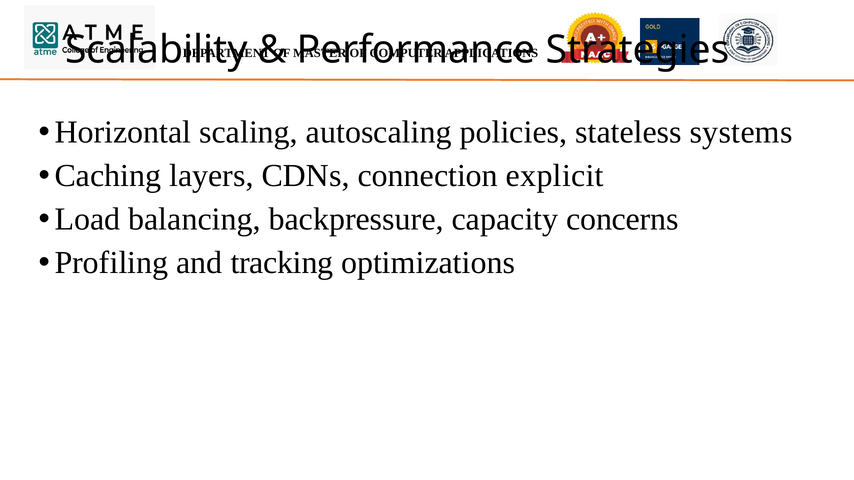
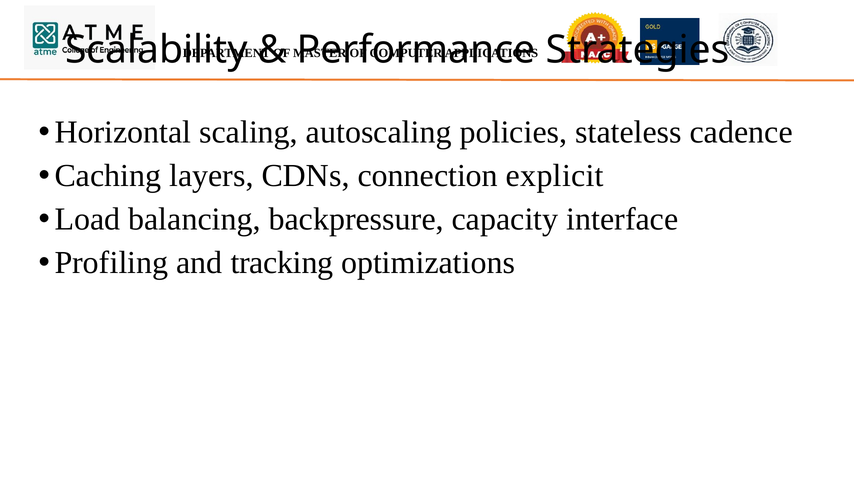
systems: systems -> cadence (741, 132)
concerns: concerns -> interface (622, 219)
